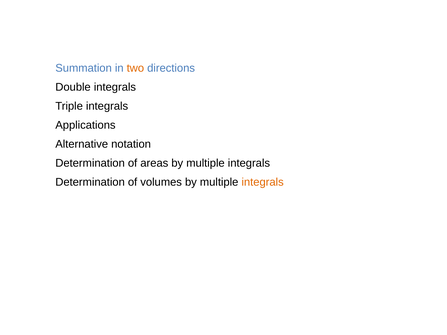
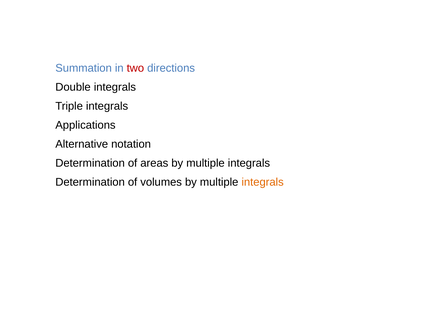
two colour: orange -> red (135, 68)
